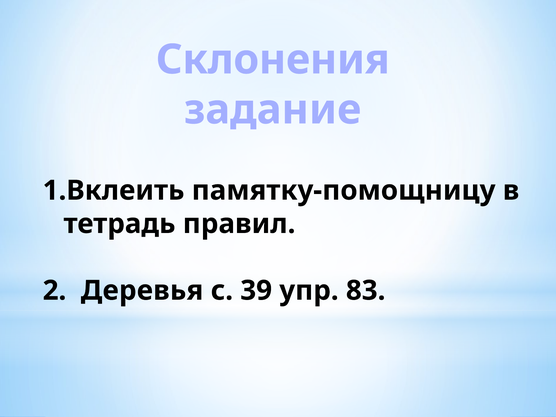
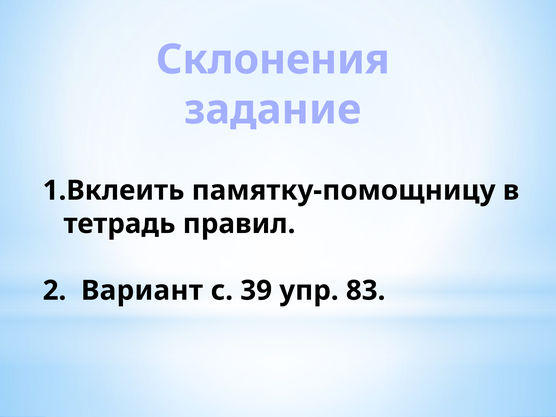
Деревья: Деревья -> Вариант (142, 291)
